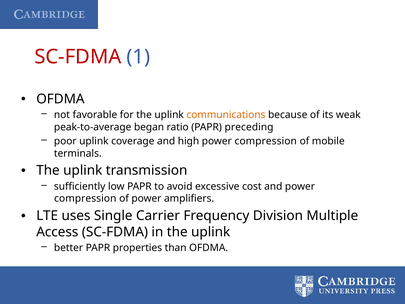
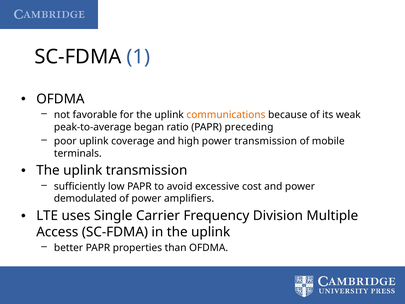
SC-FDMA colour: red -> black (78, 57)
high power compression: compression -> transmission (266, 141)
compression: compression -> demodulated (85, 198)
